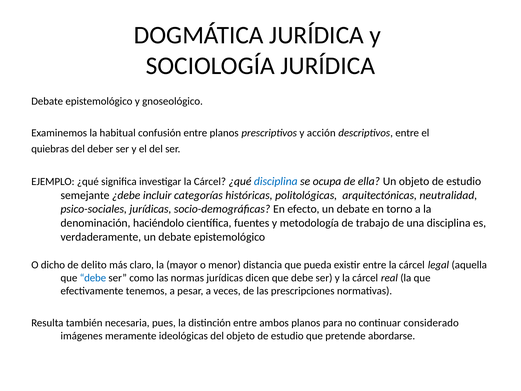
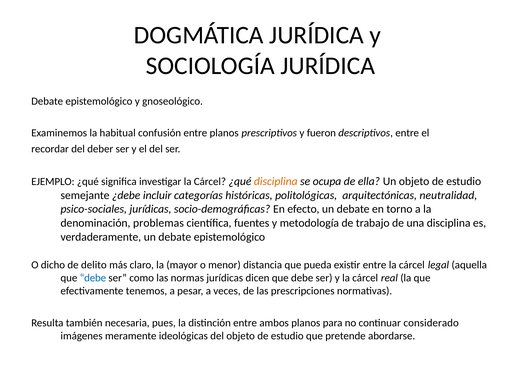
acción: acción -> fueron (321, 133)
quiebras: quiebras -> recordar (50, 149)
disciplina colour: blue -> orange (276, 181)
haciéndolo: haciéndolo -> problemas (158, 223)
